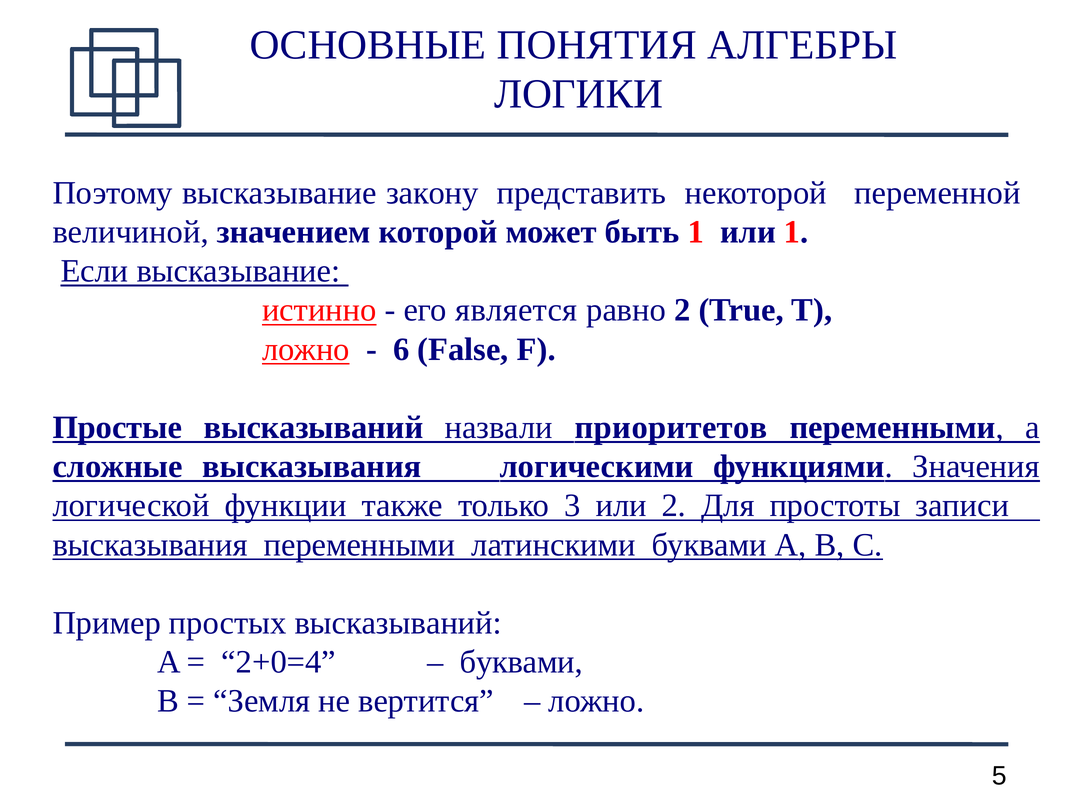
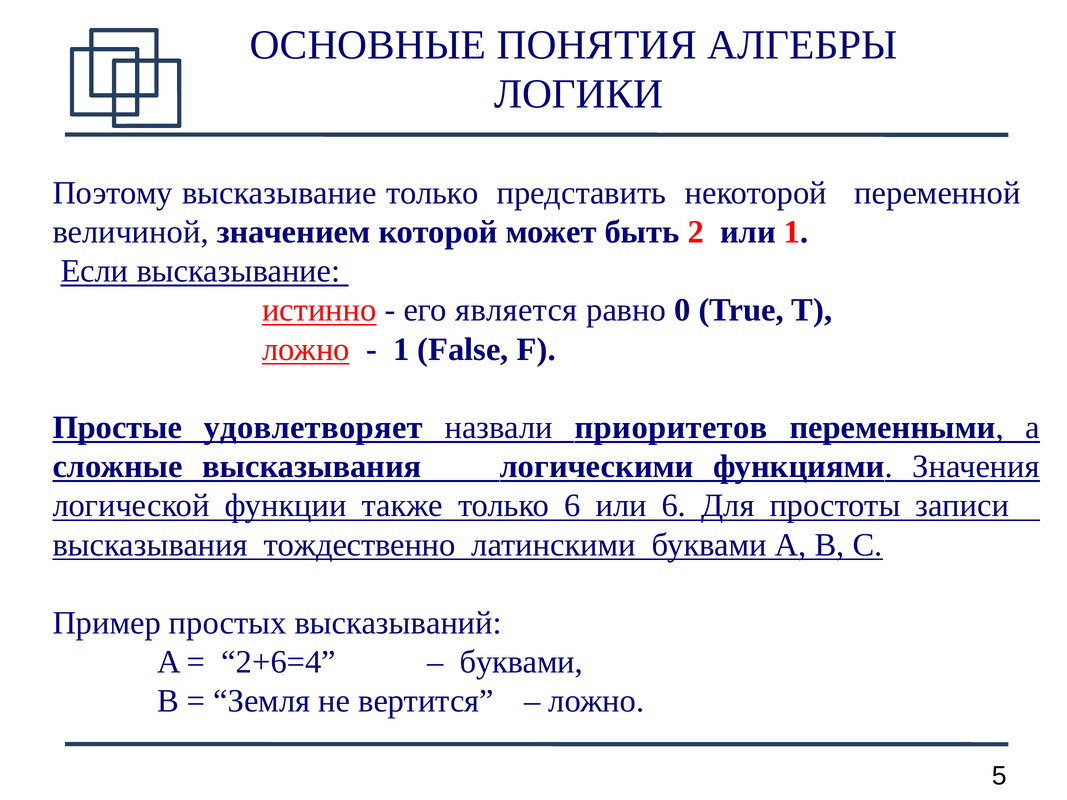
высказывание закону: закону -> только (432, 193)
быть 1: 1 -> 2 (696, 232)
равно 2: 2 -> 0 (683, 310)
6: 6 -> 1 (401, 349)
Простые высказываний: высказываний -> удовлетворяет (313, 428)
только 3: 3 -> 6 (572, 506)
или 2: 2 -> 6 (674, 506)
высказывания переменными: переменными -> тождественно (360, 545)
2+0=4: 2+0=4 -> 2+6=4 (279, 662)
